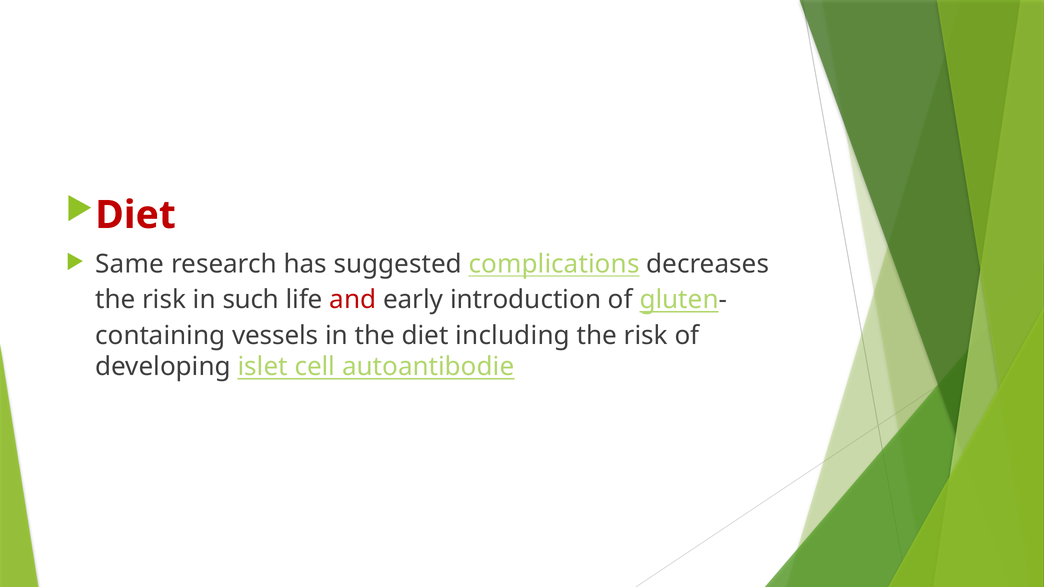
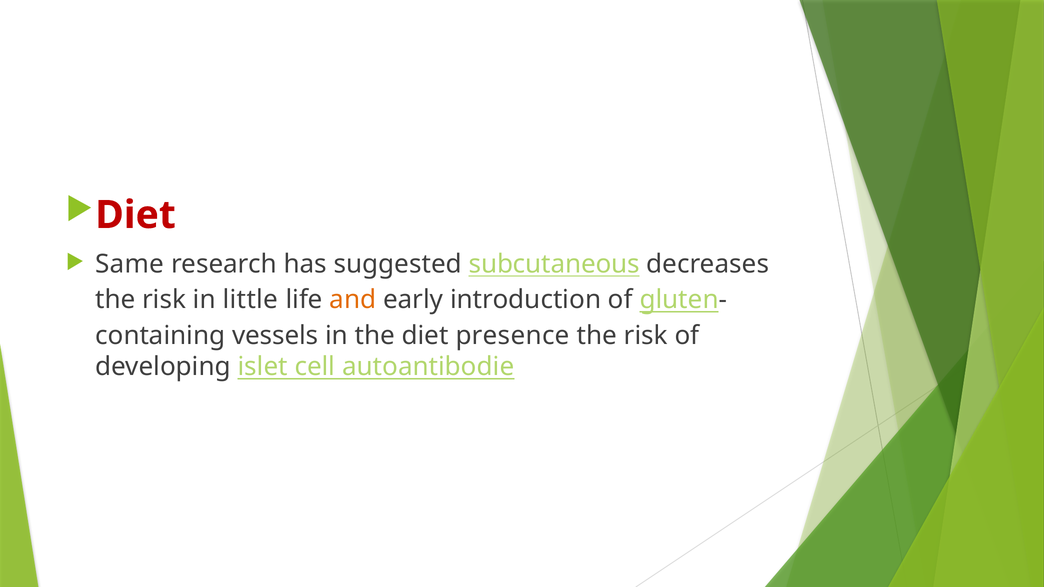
complications: complications -> subcutaneous (554, 264)
such: such -> little (251, 300)
and colour: red -> orange (353, 300)
including: including -> presence (513, 336)
